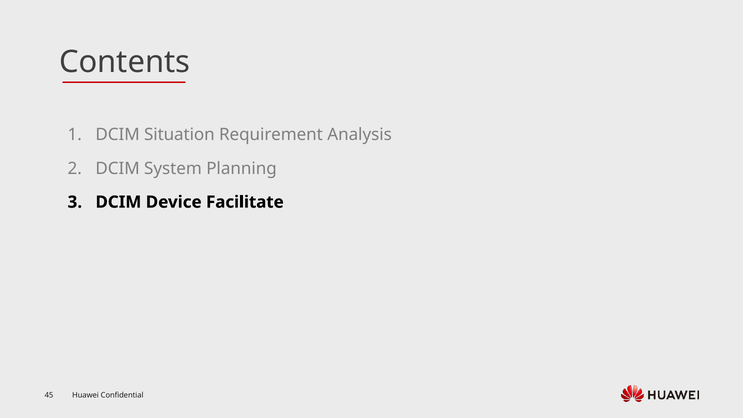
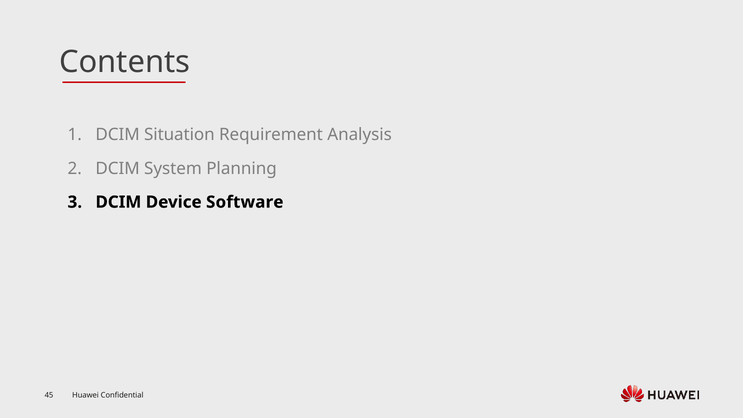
Facilitate: Facilitate -> Software (245, 202)
